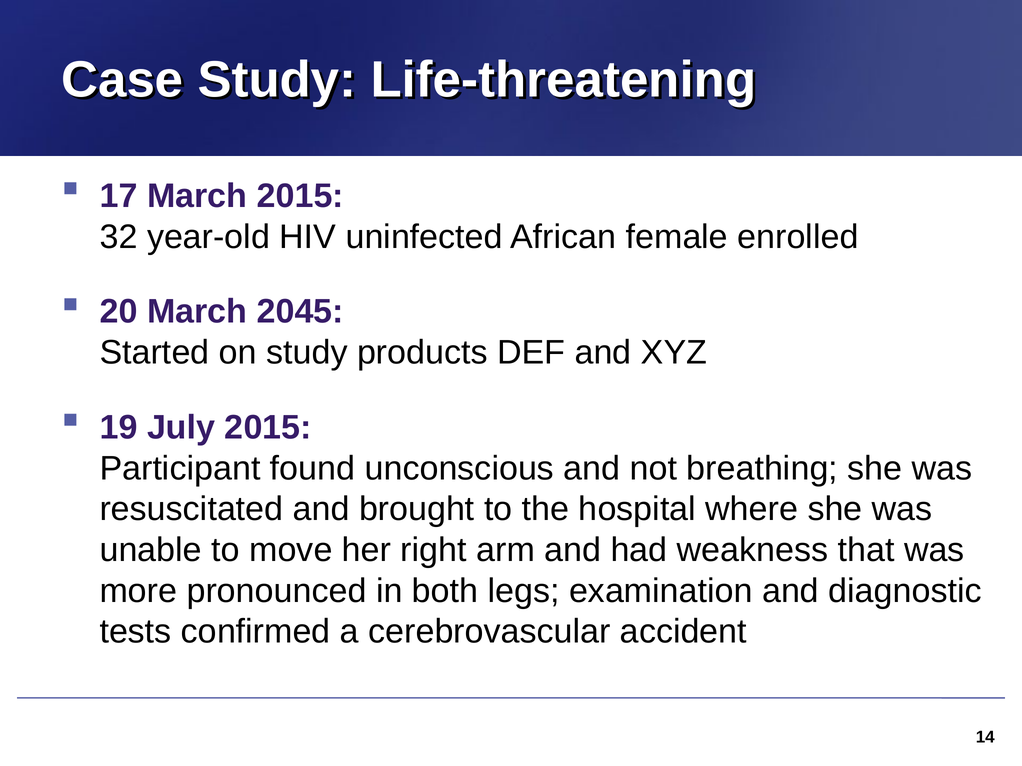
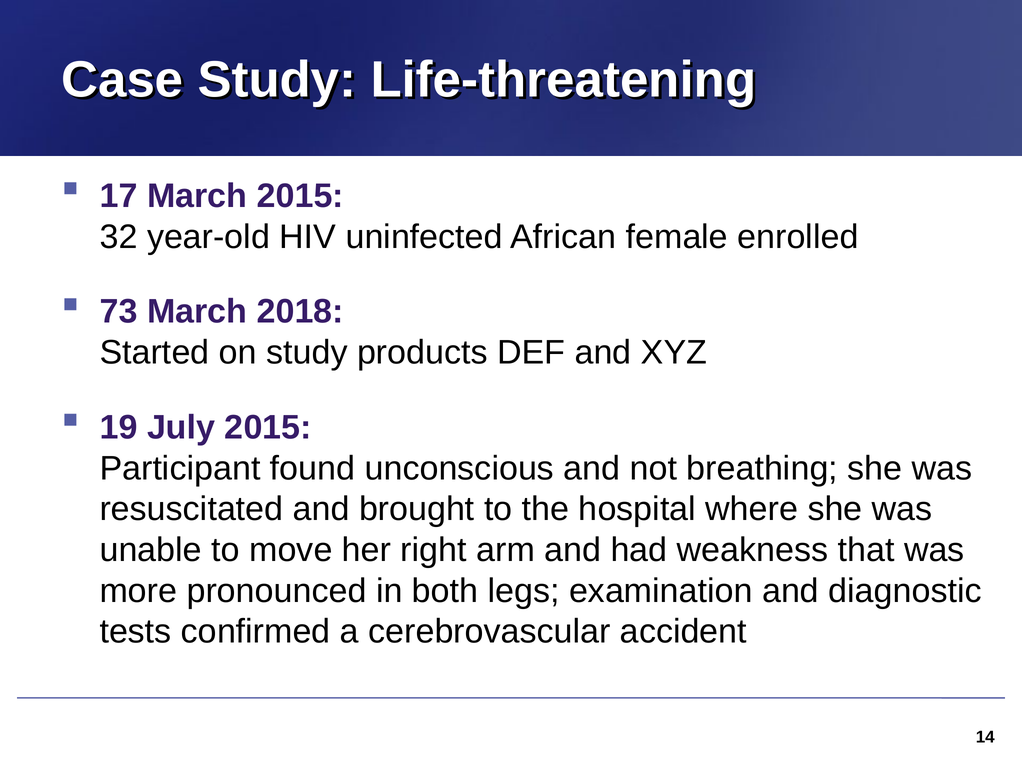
20: 20 -> 73 (119, 312)
2045: 2045 -> 2018 (300, 312)
